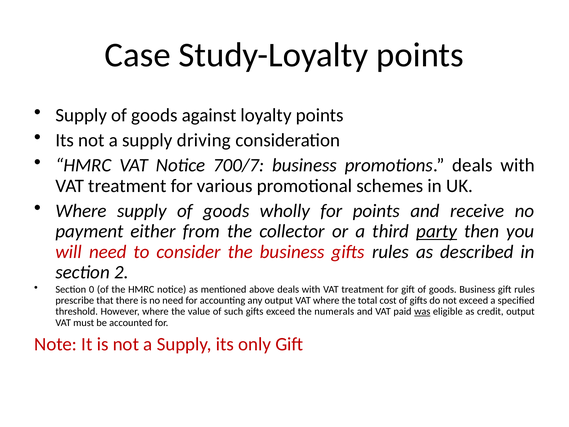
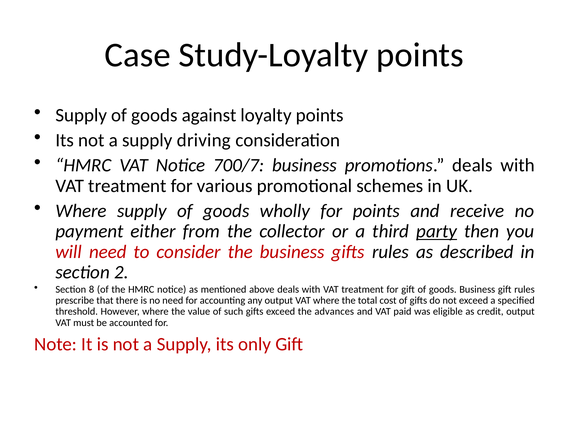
0: 0 -> 8 (92, 289)
numerals: numerals -> advances (334, 311)
was underline: present -> none (422, 311)
